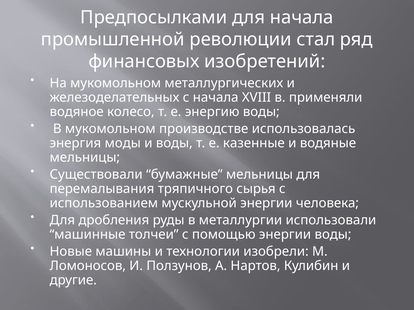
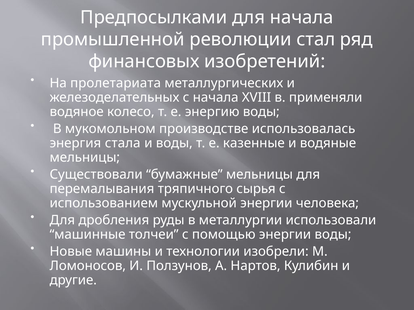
На мукомольном: мукомольном -> пролетариата (116, 83)
моды: моды -> стала (123, 143)
